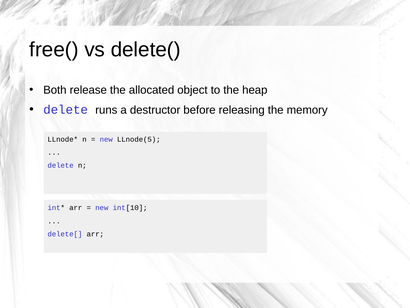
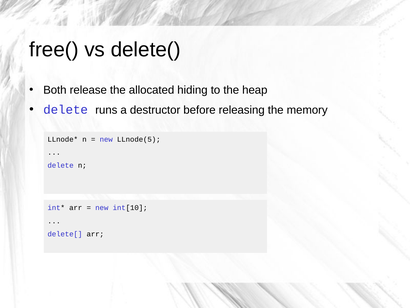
object: object -> hiding (192, 90)
